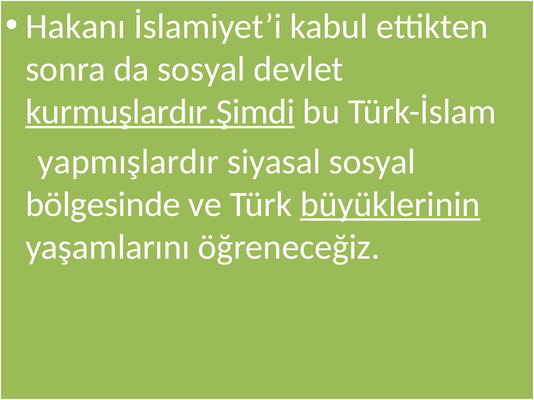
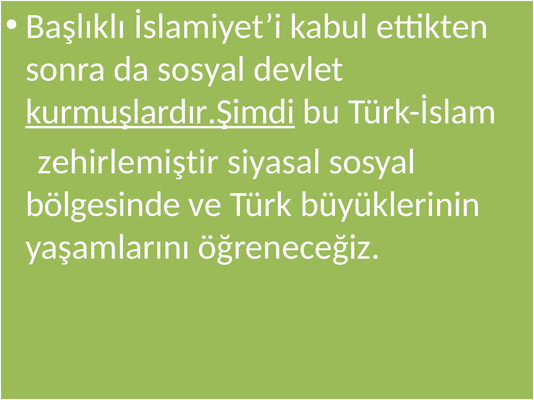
Hakanı: Hakanı -> Başlıklı (76, 27)
yapmışlardır: yapmışlardır -> zehirlemiştir (128, 162)
büyüklerinin underline: present -> none (390, 205)
